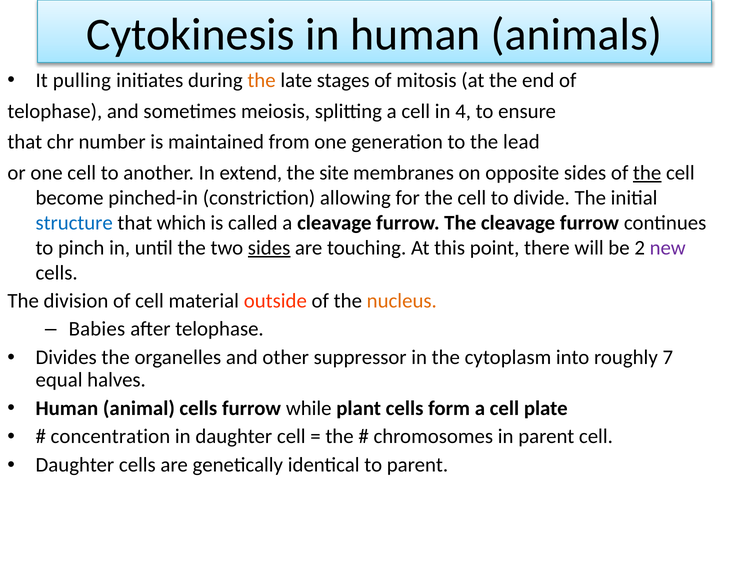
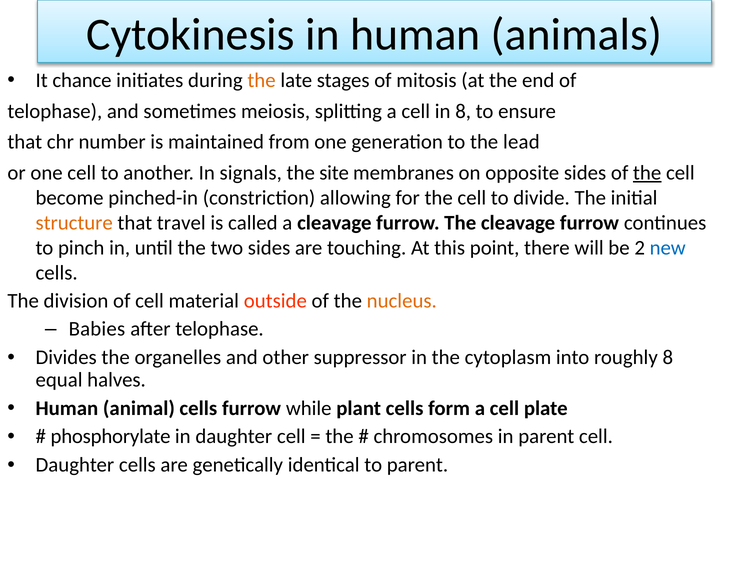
pulling: pulling -> chance (82, 80)
in 4: 4 -> 8 (463, 111)
extend: extend -> signals (251, 173)
structure colour: blue -> orange (74, 223)
which: which -> travel (181, 223)
sides underline: present -> none (269, 248)
new colour: purple -> blue (668, 248)
roughly 7: 7 -> 8 (668, 357)
concentration: concentration -> phosphorylate (111, 436)
